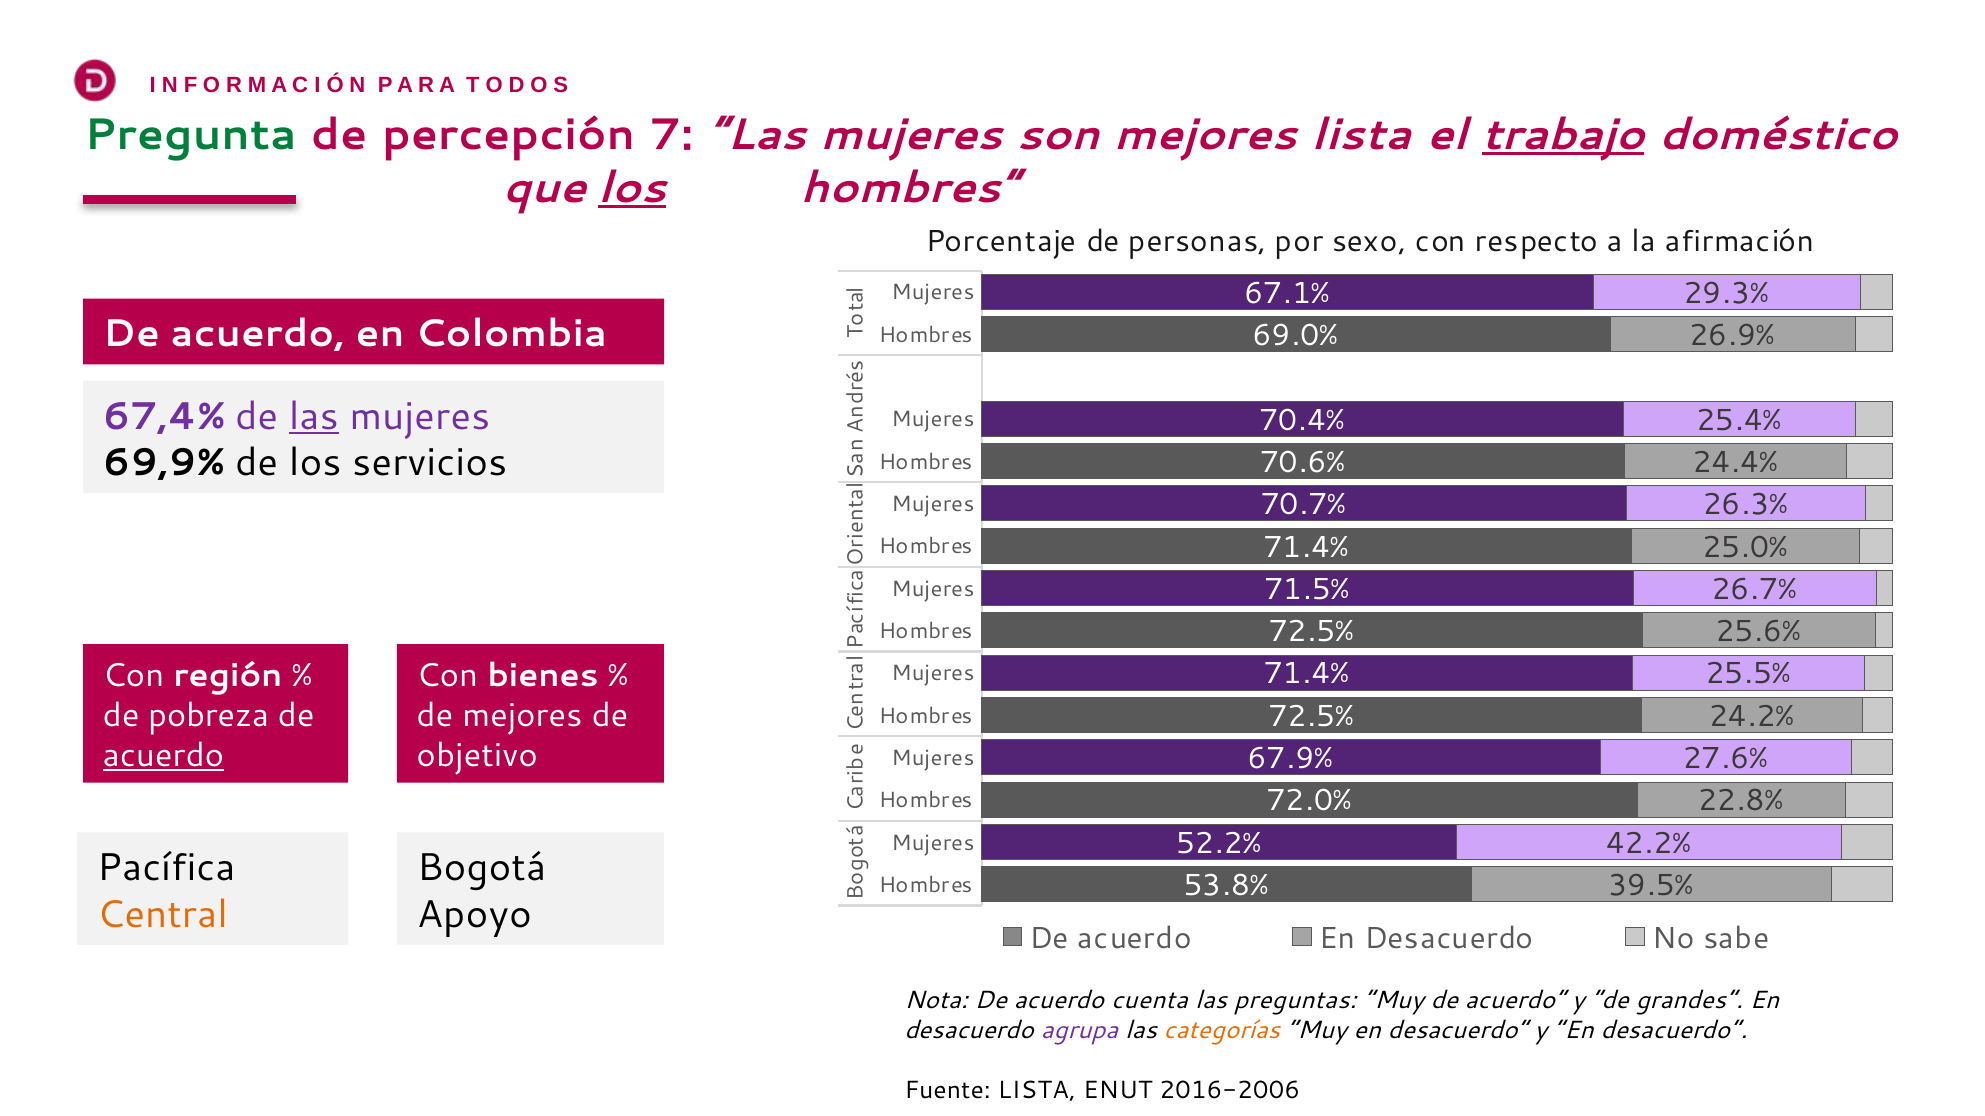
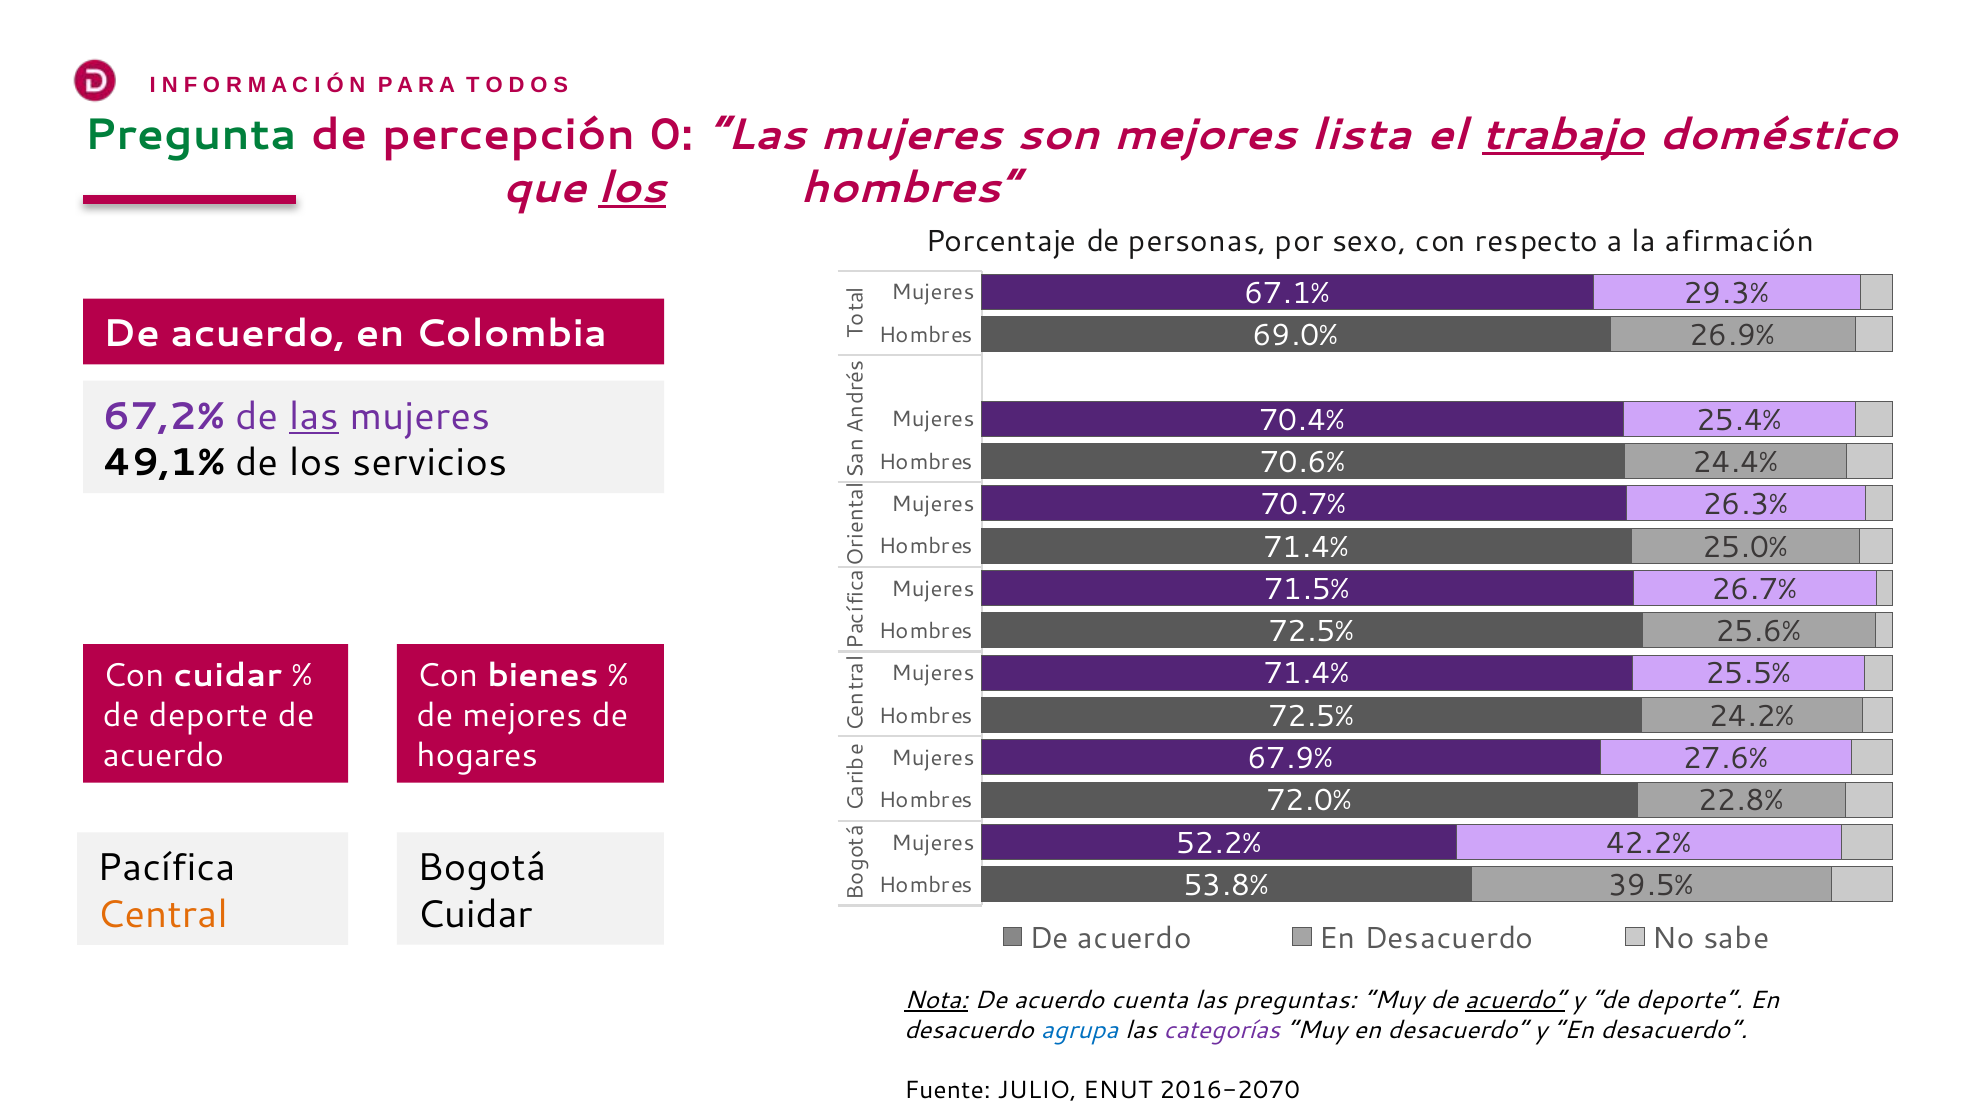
7: 7 -> 0 (671, 135)
67,4%: 67,4% -> 67,2% (164, 417)
69,9%: 69,9% -> 49,1% (164, 463)
Con región: región -> cuidar (228, 676)
pobreza: pobreza -> deporte (208, 716)
acuerdo underline: present -> none (163, 756)
objetivo: objetivo -> hogares (477, 756)
Apoyo: Apoyo -> Cuidar (475, 915)
Nota underline: none -> present (936, 1001)
acuerdo underline: none -> present (1515, 1001)
y de grandes: grandes -> deporte (1689, 1001)
agrupa colour: purple -> blue (1080, 1031)
categorías colour: orange -> purple (1222, 1031)
Fuente LISTA: LISTA -> JULIO (1037, 1090)
2016-2006: 2016-2006 -> 2016-2070 (1230, 1090)
